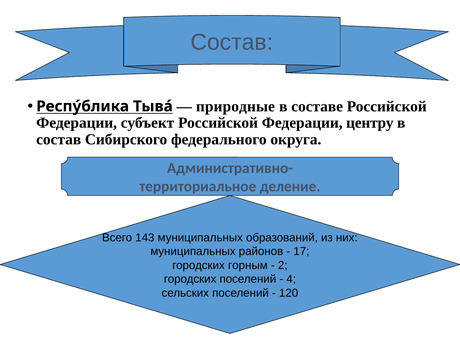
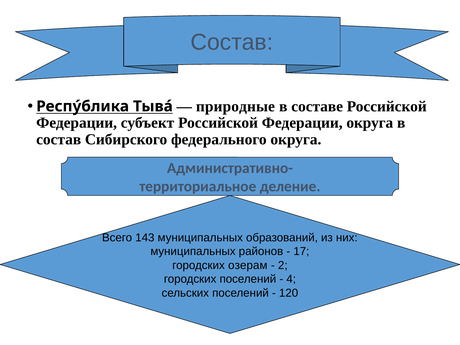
Федерации центру: центру -> округа (370, 123)
горным: горным -> озерам (248, 265)
